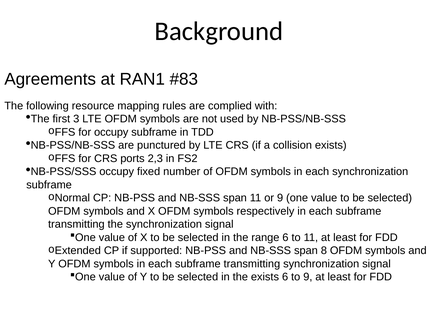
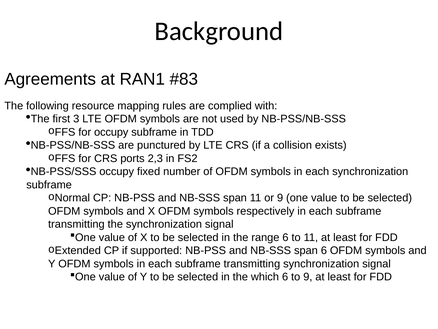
span 8: 8 -> 6 (324, 250)
the exists: exists -> which (265, 276)
